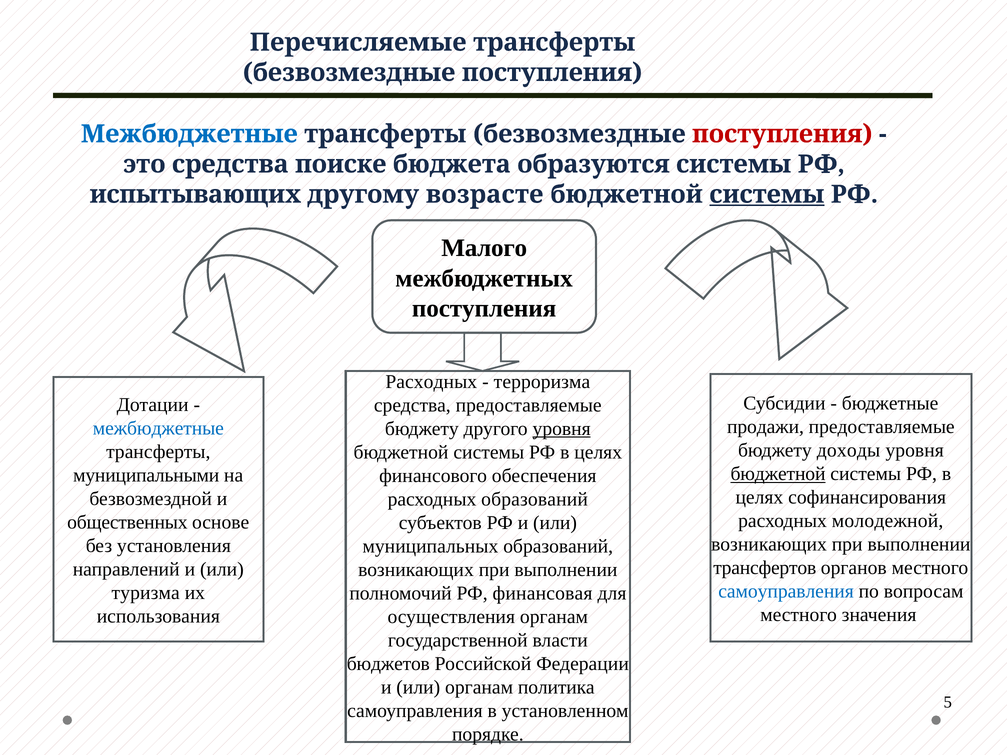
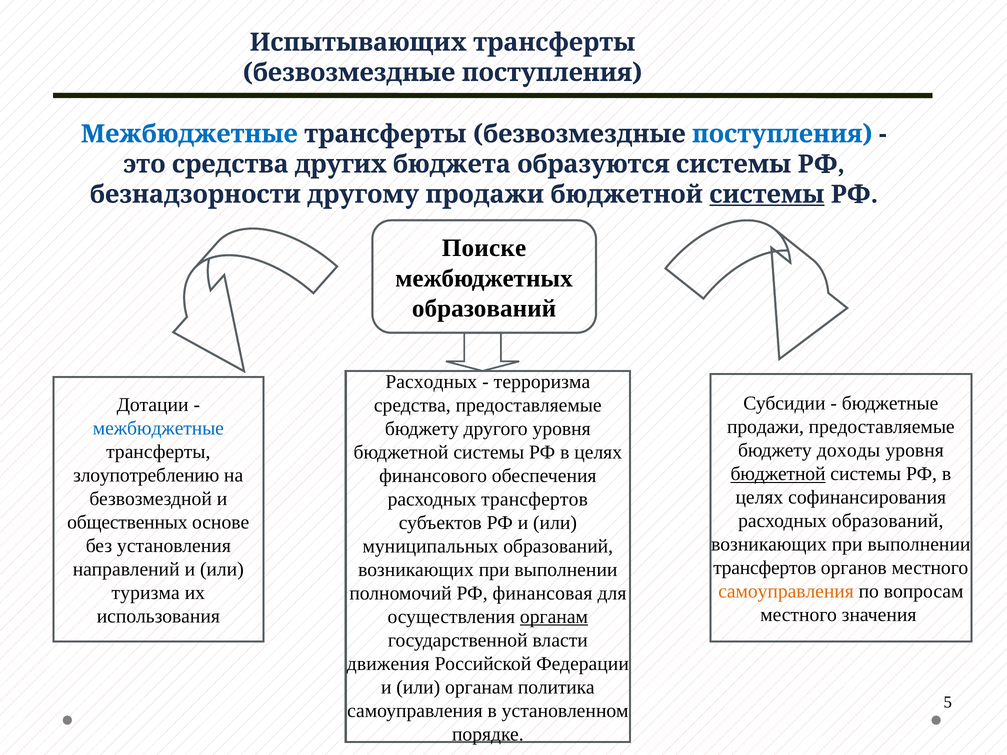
Перечисляемые: Перечисляемые -> Испытывающих (358, 42)
поступления colour: red -> blue (782, 134)
поиске: поиске -> других (341, 164)
испытывающих: испытывающих -> безнадзорности (195, 194)
другому возрасте: возрасте -> продажи (485, 194)
Малого: Малого -> Поиске (484, 248)
поступления: поступления -> образований (484, 309)
уровня underline: present -> none (562, 429)
муниципальными: муниципальными -> злоупотреблению (146, 476)
расходных образований: образований -> трансфертов (535, 499)
расходных молодежной: молодежной -> образований (888, 521)
самоуправления colour: blue -> orange (786, 592)
органам underline: none -> present (554, 617)
бюджетов: бюджетов -> движения (388, 664)
